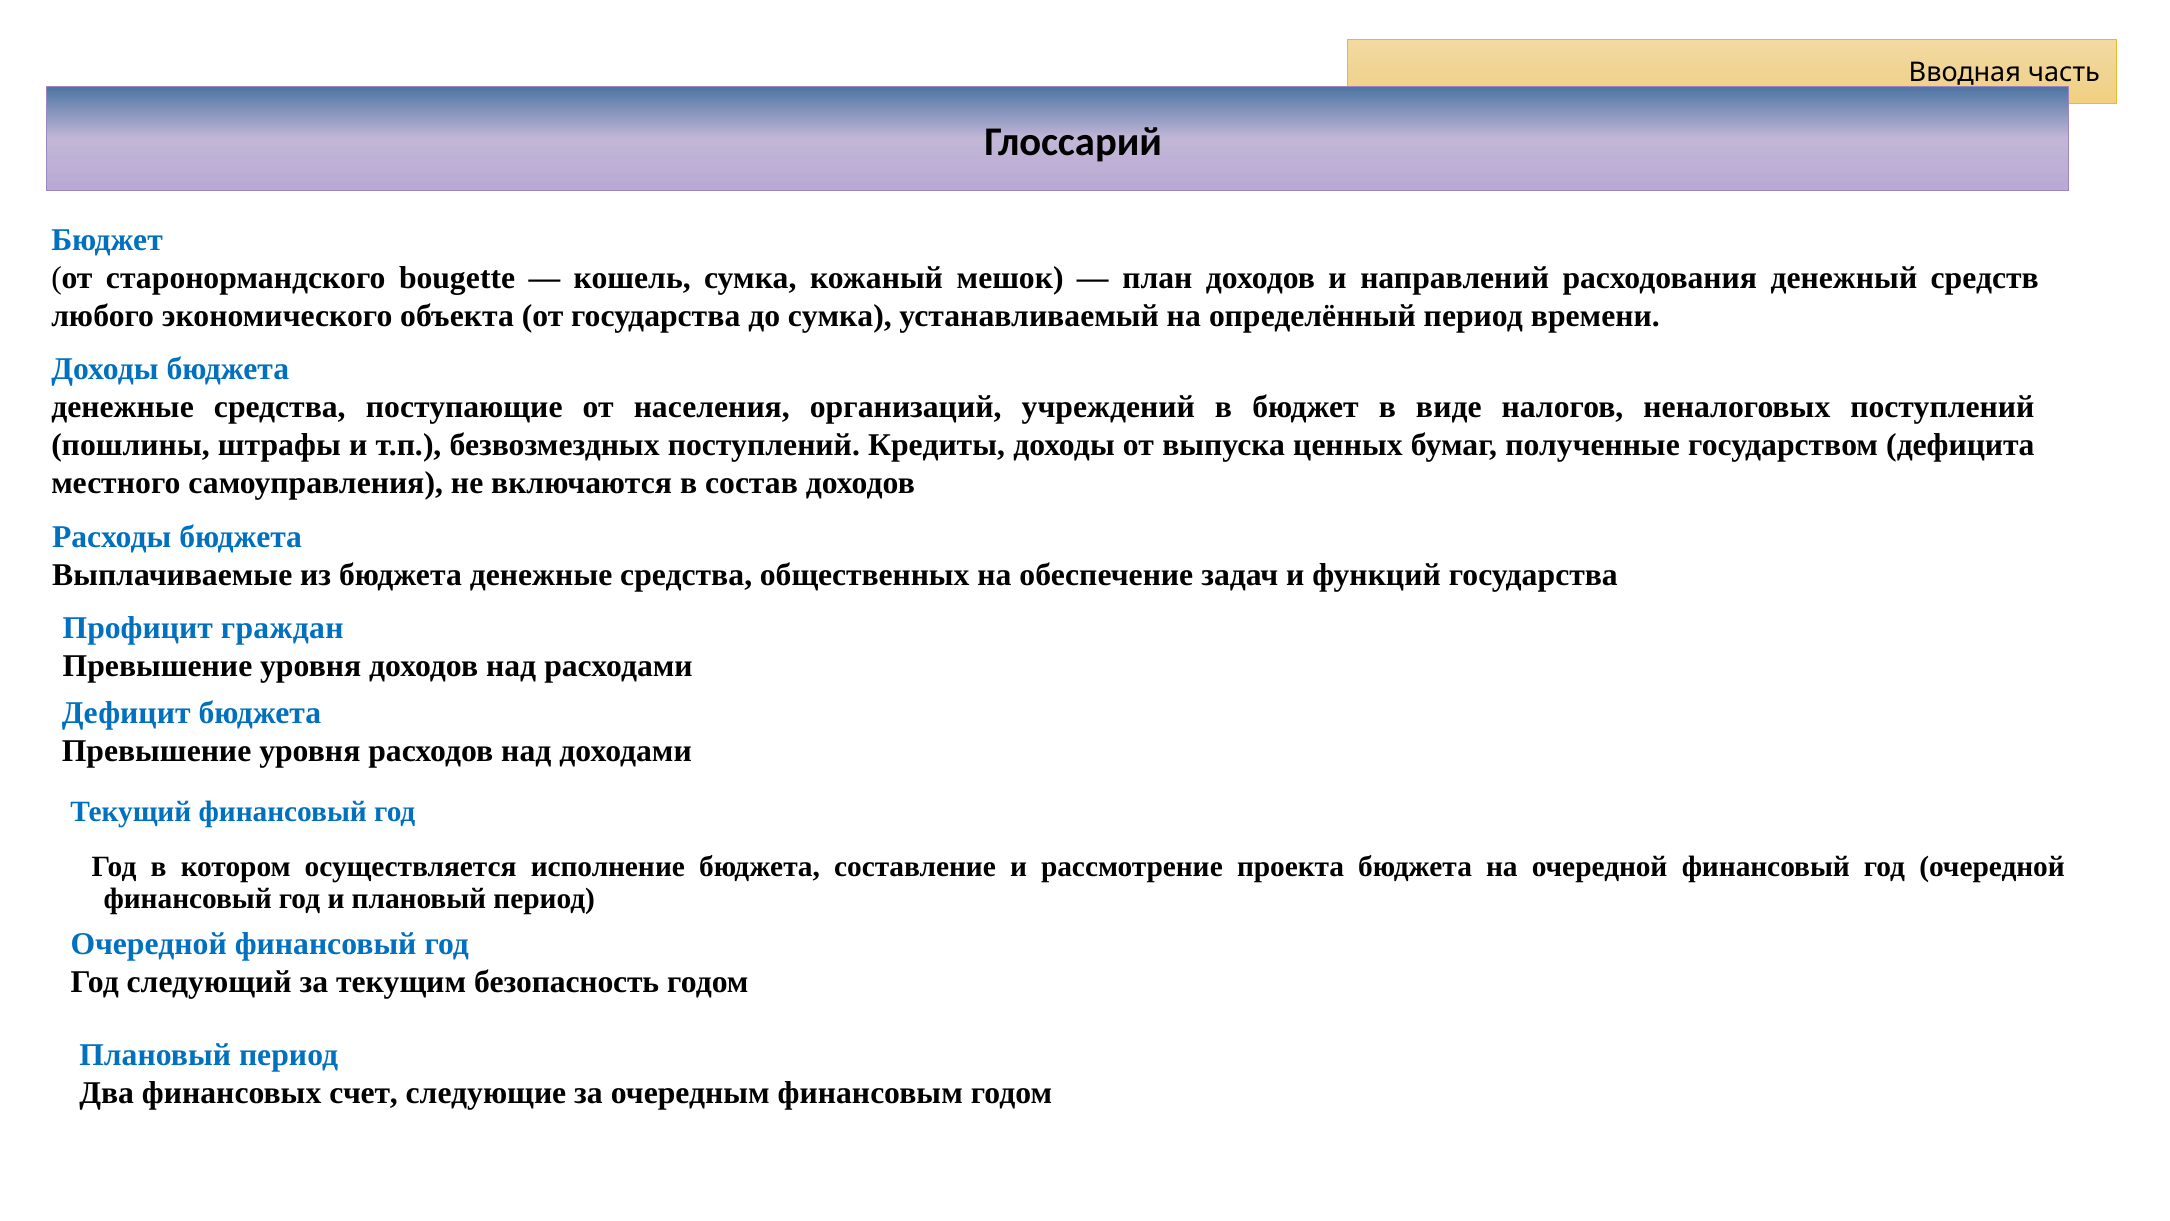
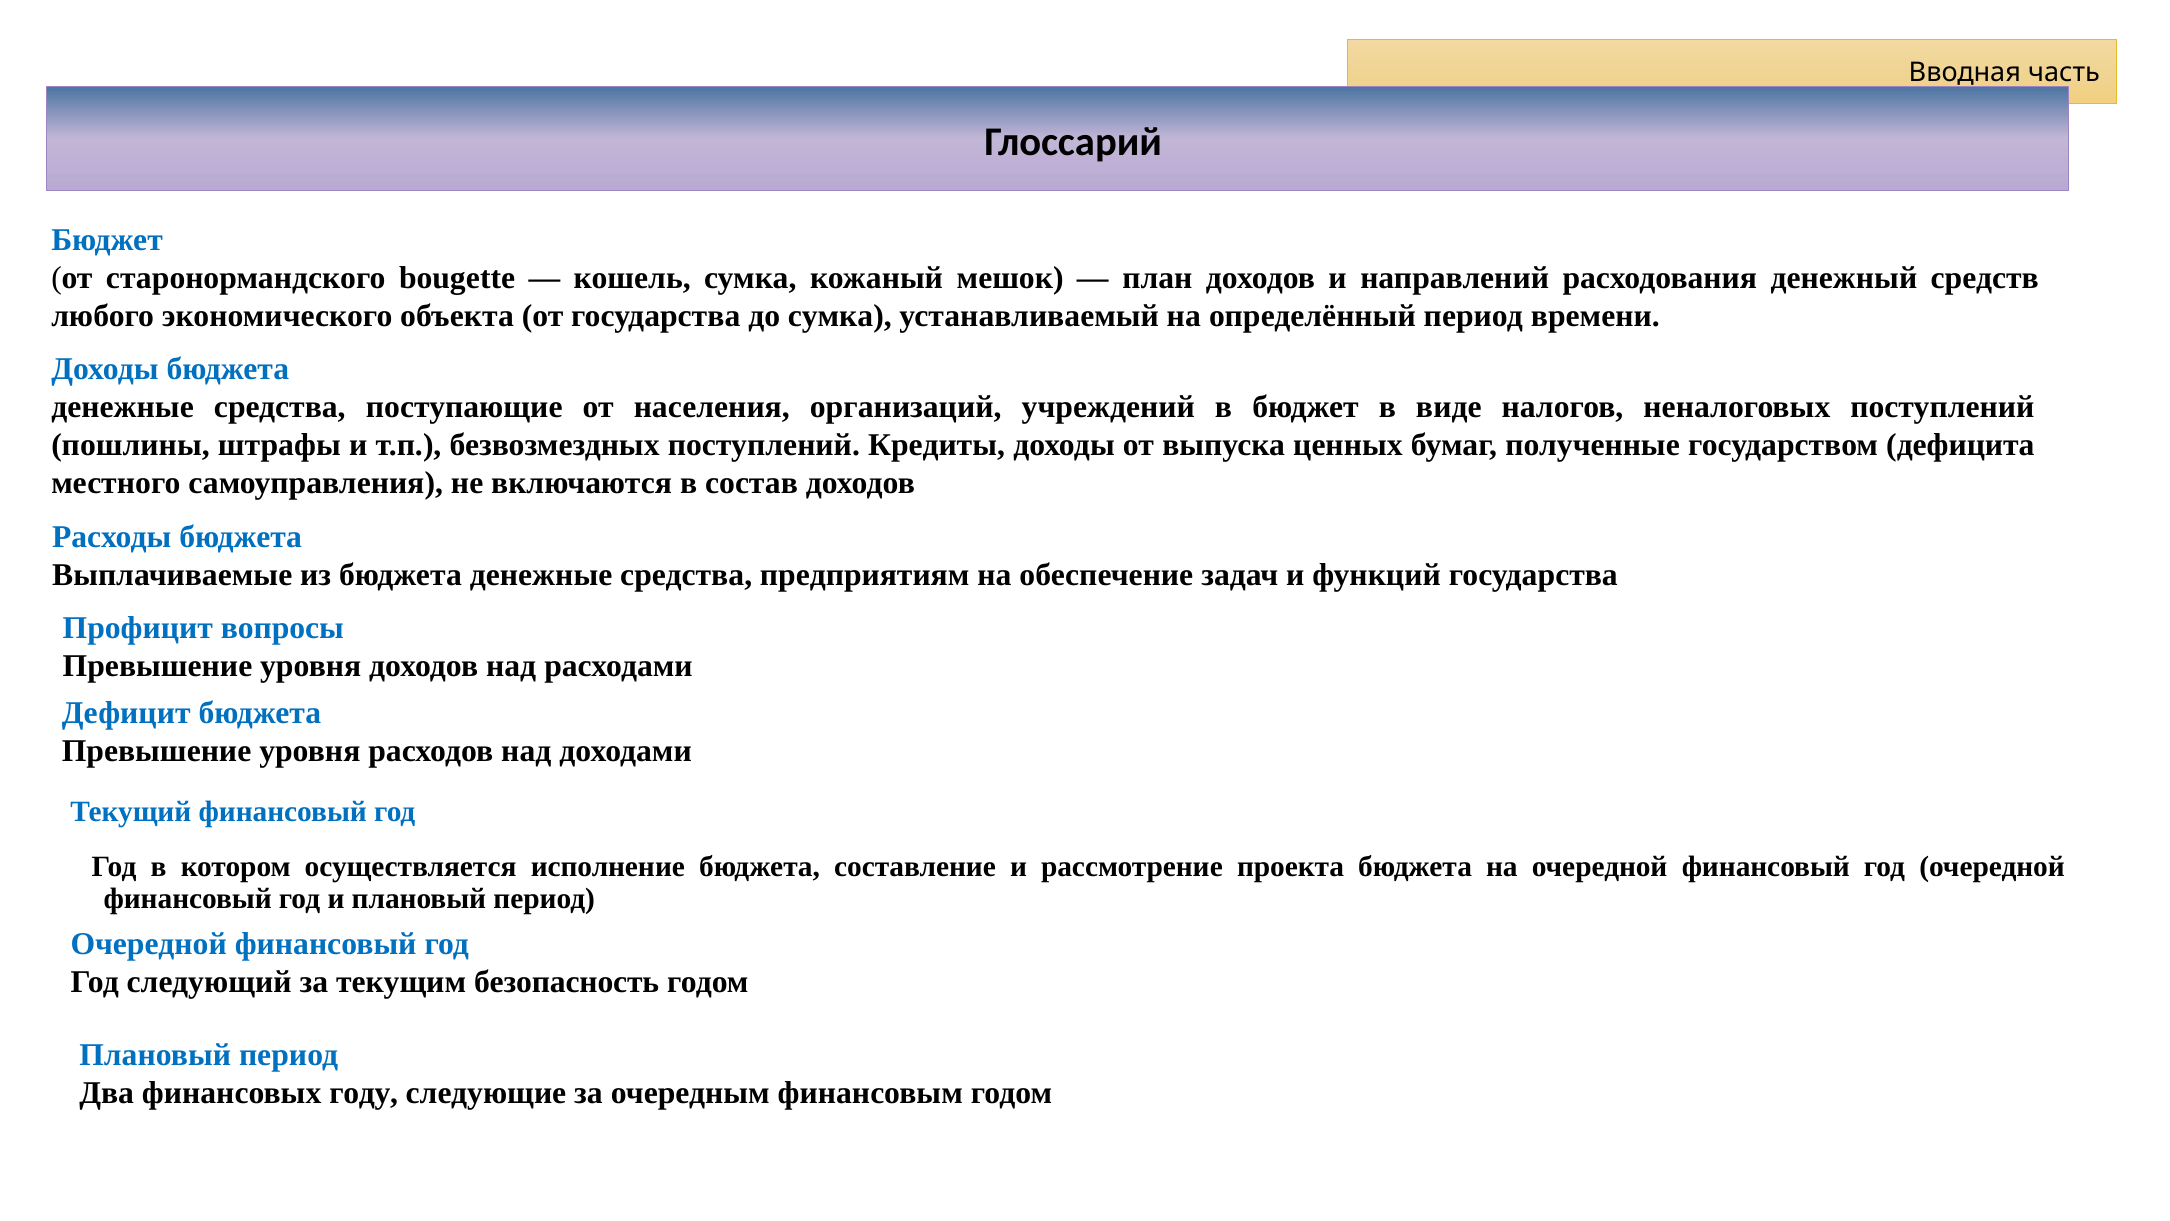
общественных: общественных -> предприятиям (865, 575)
граждан: граждан -> вопросы (282, 628)
счет: счет -> году (364, 1092)
